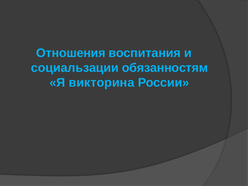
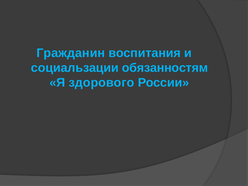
Отношения: Отношения -> Гражданин (71, 53)
викторина: викторина -> здорового (102, 83)
